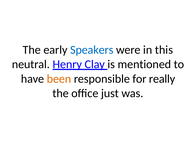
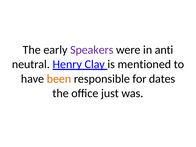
Speakers colour: blue -> purple (92, 50)
this: this -> anti (164, 50)
really: really -> dates (162, 79)
